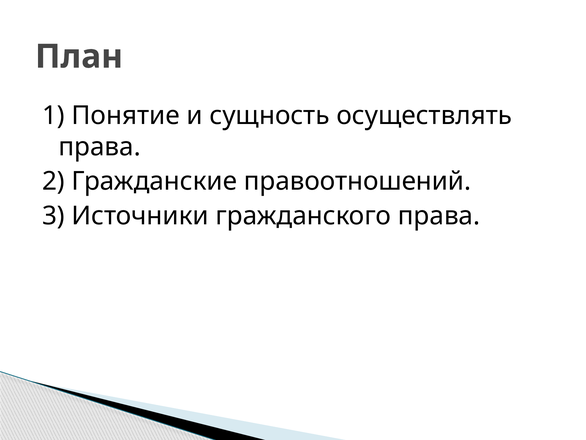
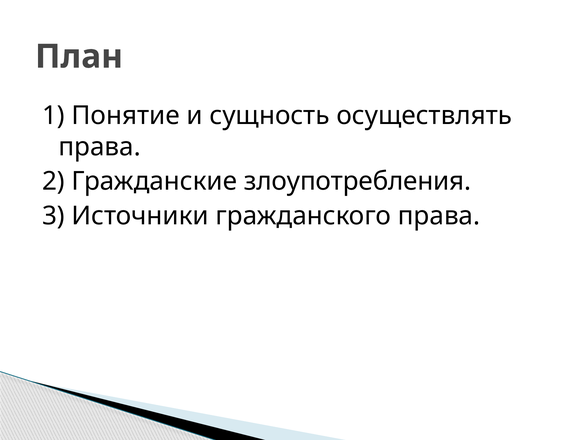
правоотношений: правоотношений -> злоупотребления (358, 181)
